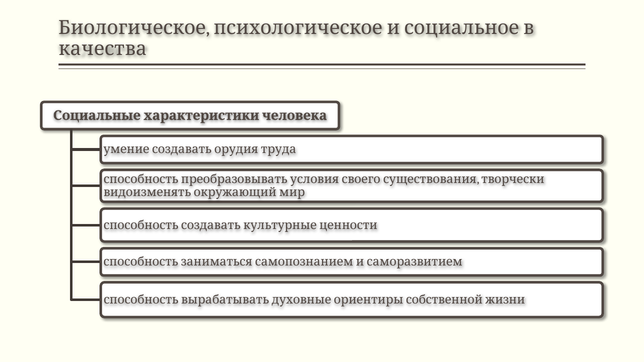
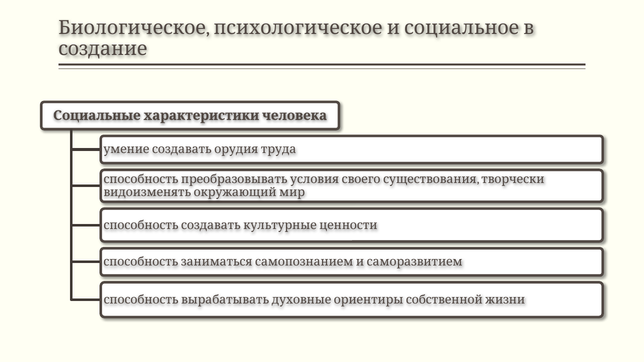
качества: качества -> создание (103, 49)
